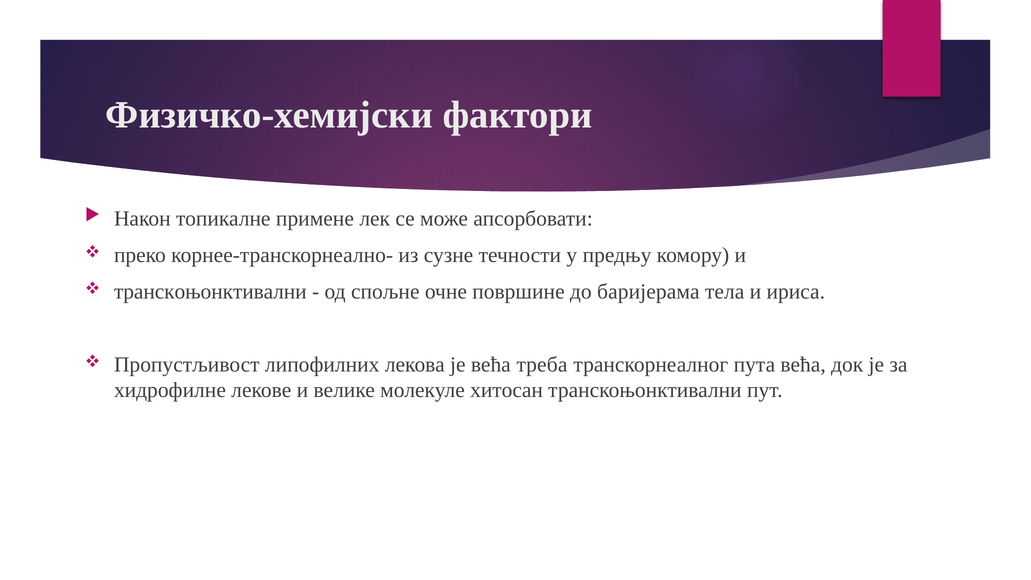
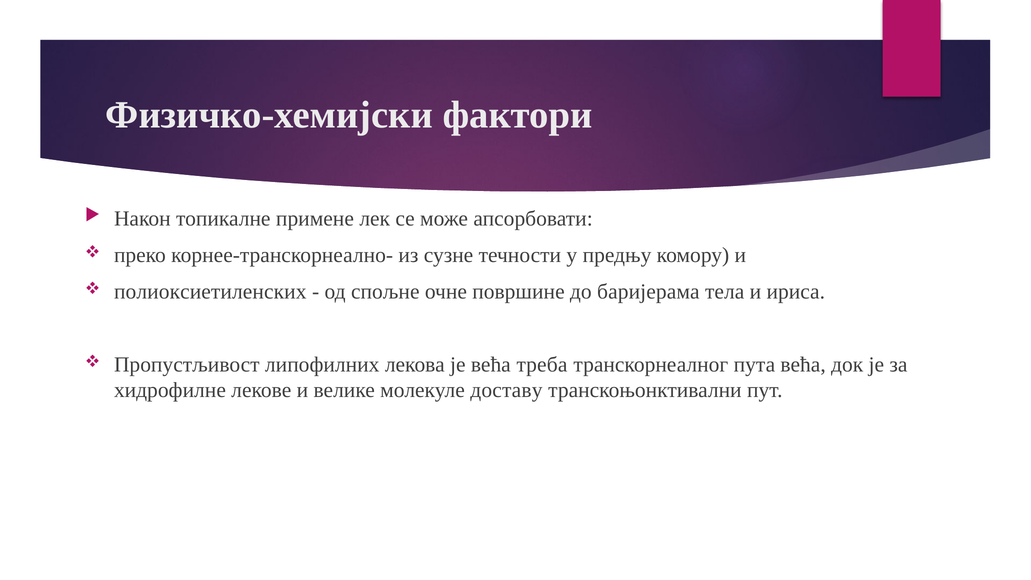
транскоњонктивални: транскоњонктивални -> полиоксиетиленских (210, 291)
хитосан: хитосан -> доставу (506, 390)
